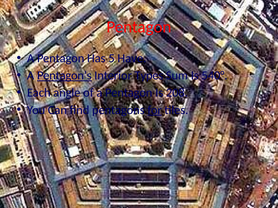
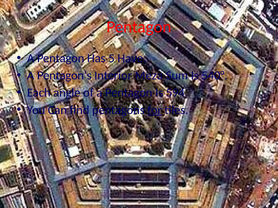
Pentagon’s underline: present -> none (64, 76)
Types: Types -> Meza (149, 76)
208: 208 -> 594 (177, 93)
